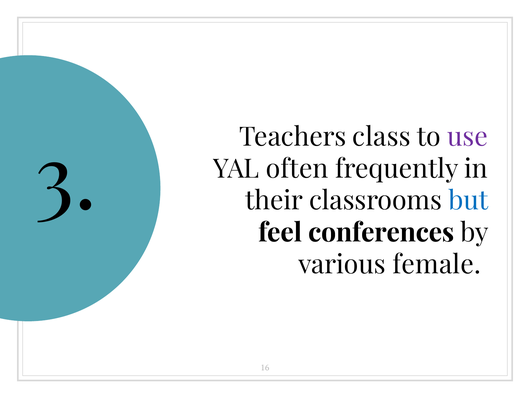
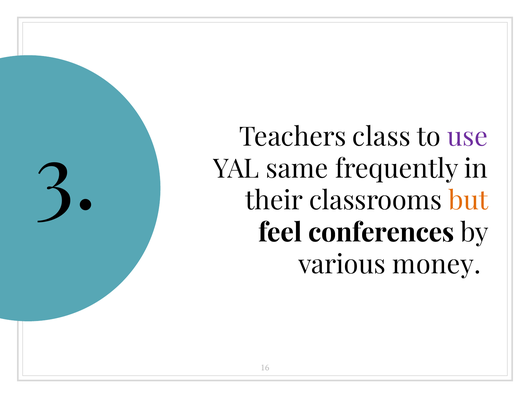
often: often -> same (297, 169)
but colour: blue -> orange (468, 201)
female: female -> money (437, 264)
